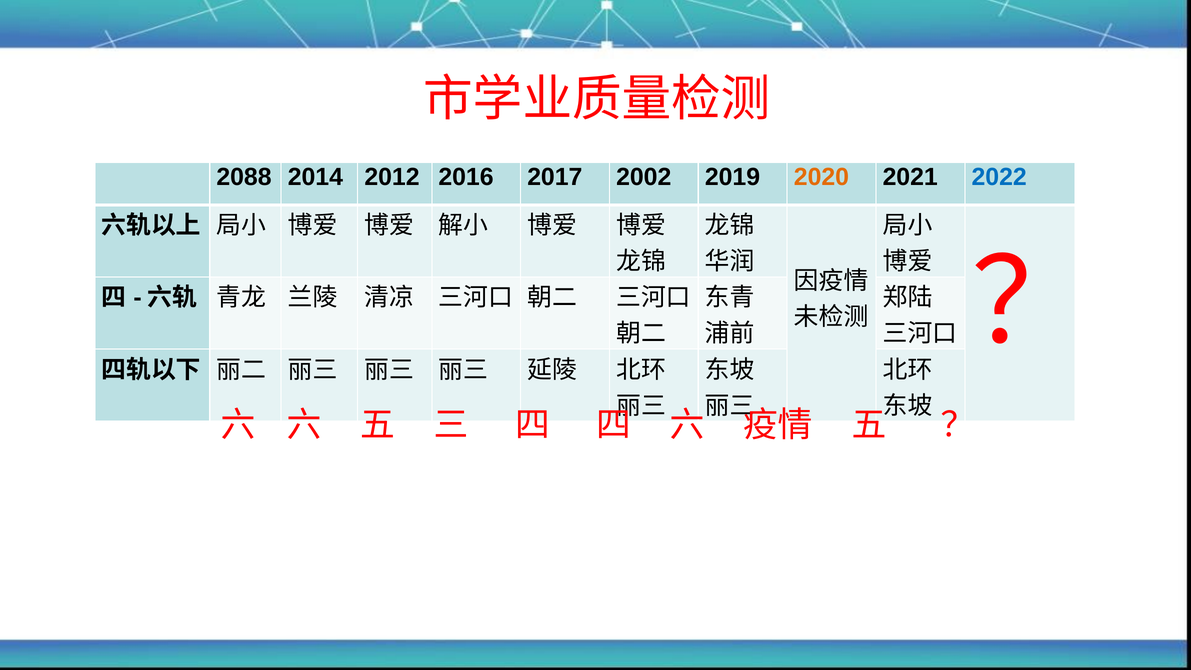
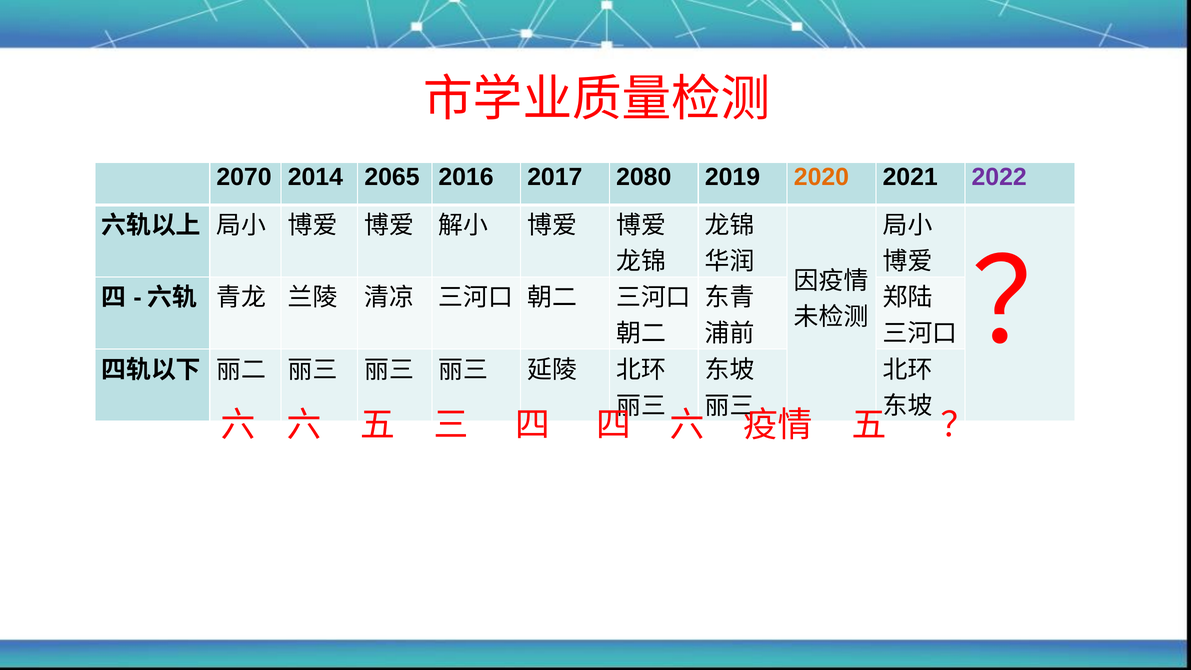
2088: 2088 -> 2070 (244, 177)
2012: 2012 -> 2065 (392, 177)
2002: 2002 -> 2080 (644, 177)
2022 colour: blue -> purple (999, 177)
